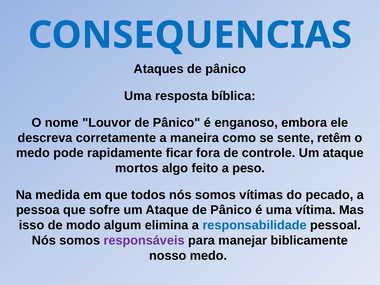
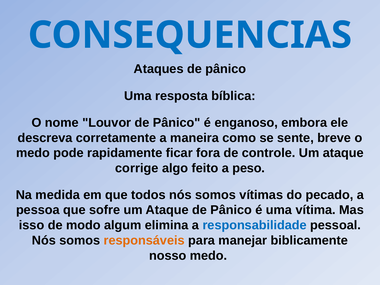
retêm: retêm -> breve (334, 138)
mortos: mortos -> corrige (137, 168)
responsáveis colour: purple -> orange (144, 240)
